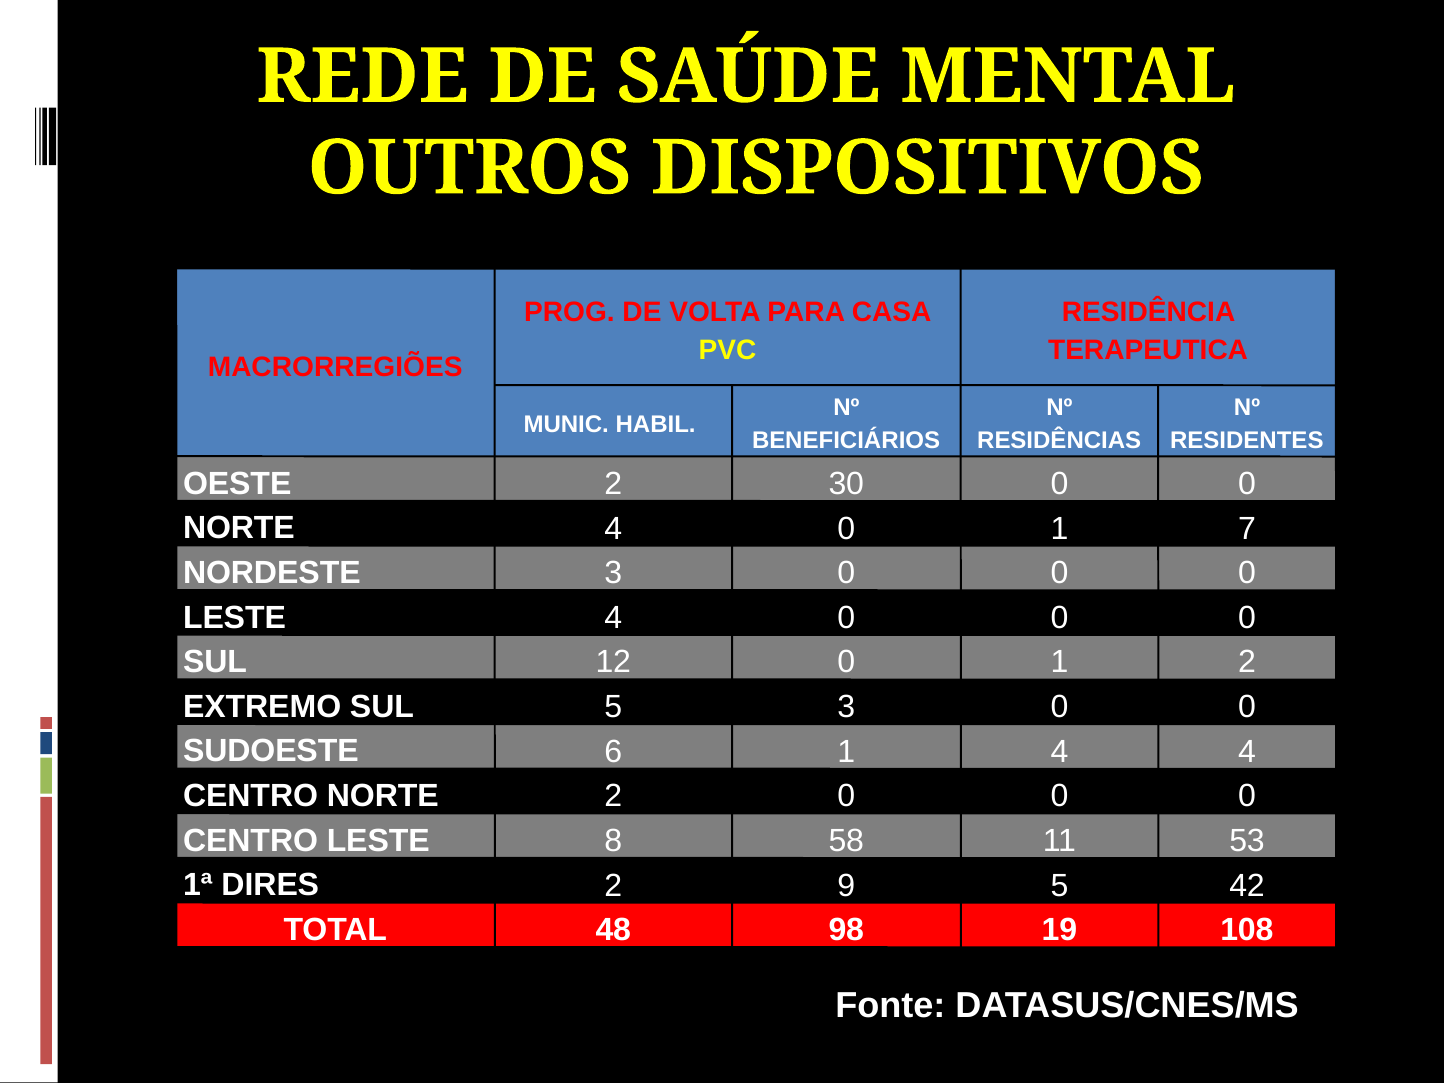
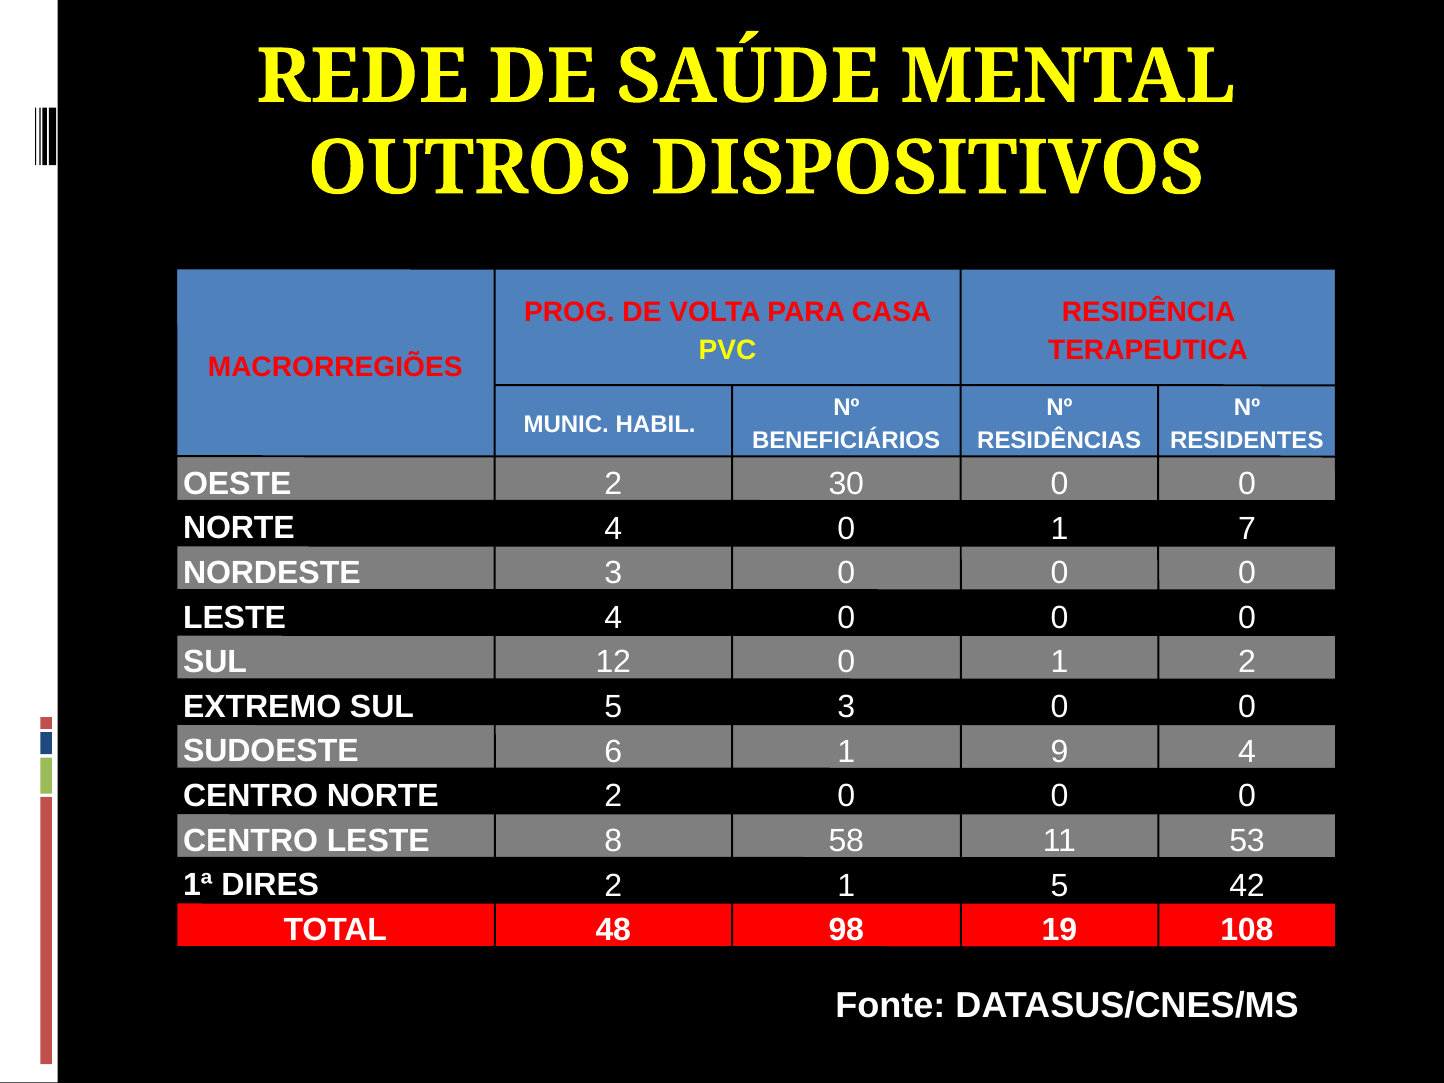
1 4: 4 -> 9 (1060, 752)
2 9: 9 -> 1 (846, 885)
